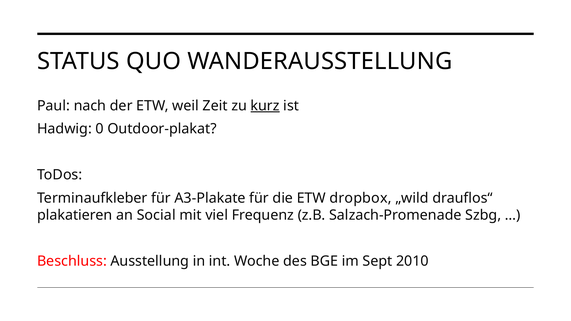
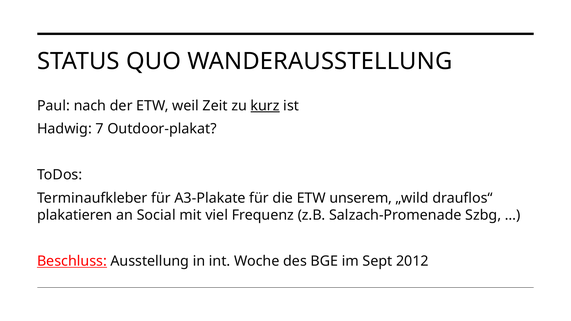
0: 0 -> 7 (100, 129)
dropbox: dropbox -> unserem (361, 198)
Beschluss underline: none -> present (72, 261)
2010: 2010 -> 2012 (412, 261)
